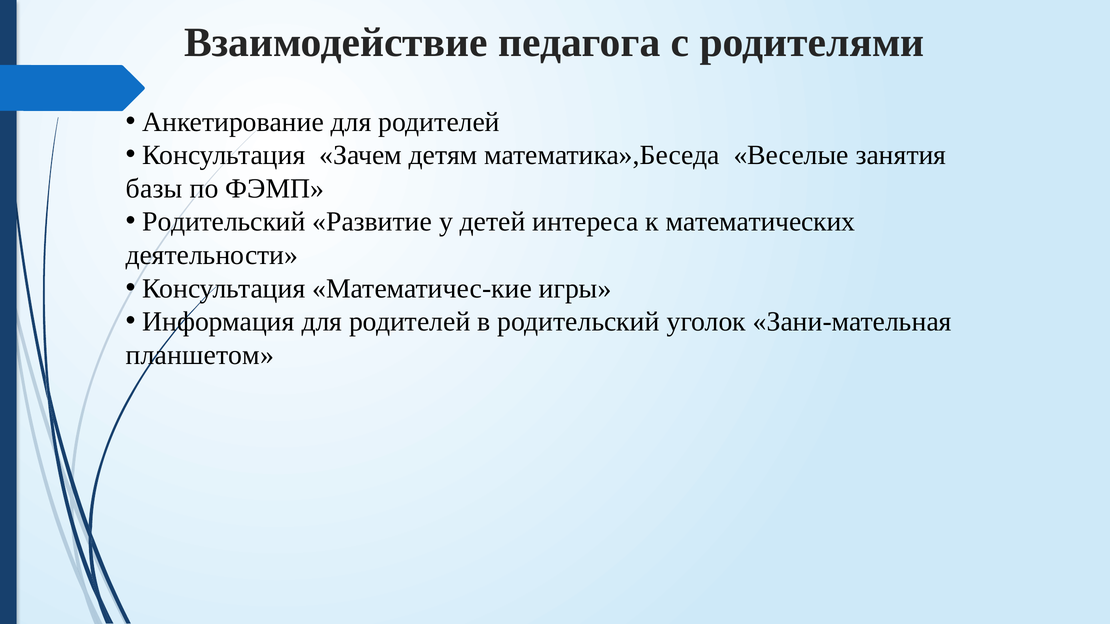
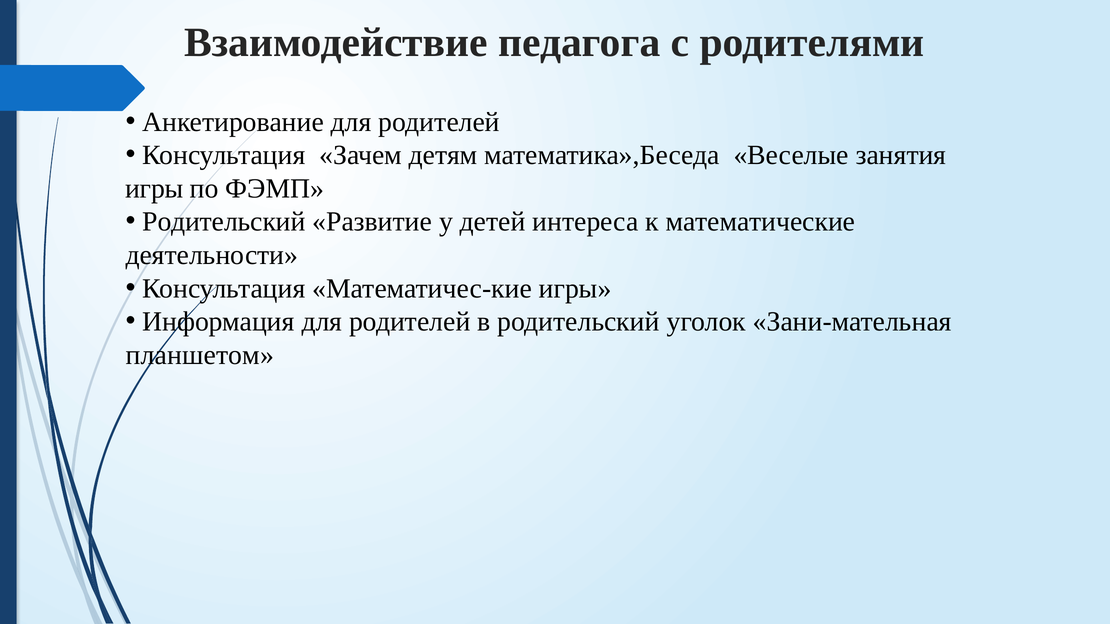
базы: базы -> игры (154, 189)
математических: математических -> математические (760, 222)
